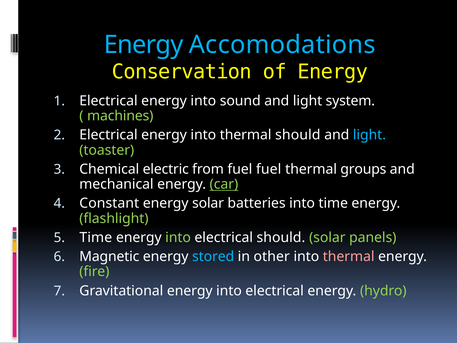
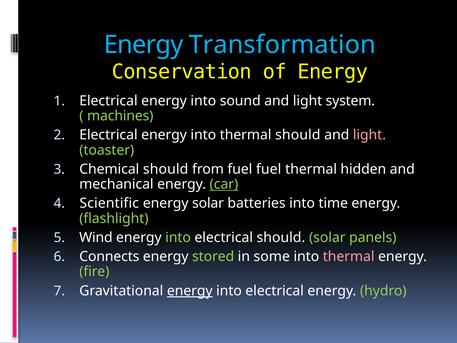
Accomodations: Accomodations -> Transformation (282, 45)
light colour: light blue -> pink (369, 135)
Chemical electric: electric -> should (166, 169)
groups: groups -> hidden (363, 169)
Constant: Constant -> Scientific (109, 203)
Time: Time -> Wind (96, 237)
Magnetic: Magnetic -> Connects (109, 256)
stored colour: light blue -> light green (213, 256)
other: other -> some (272, 256)
energy underline: none -> present (190, 291)
